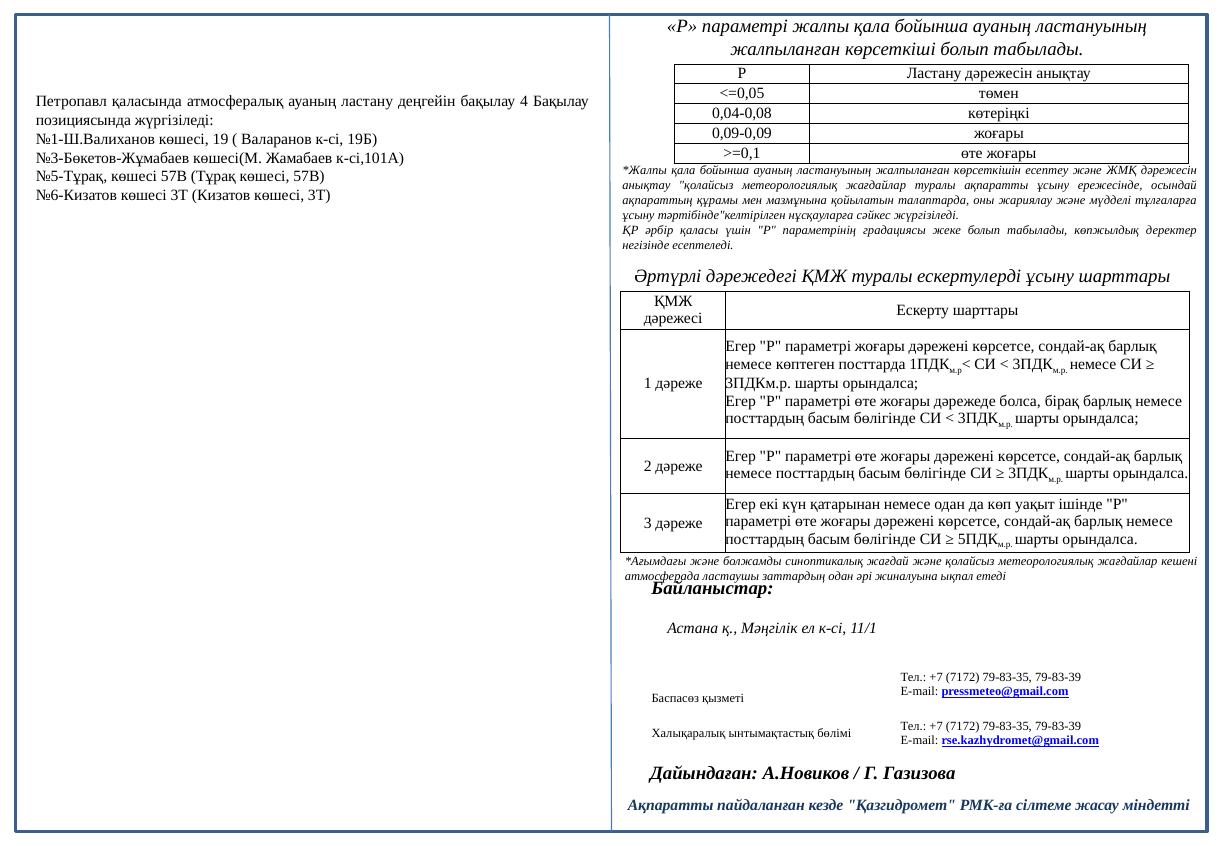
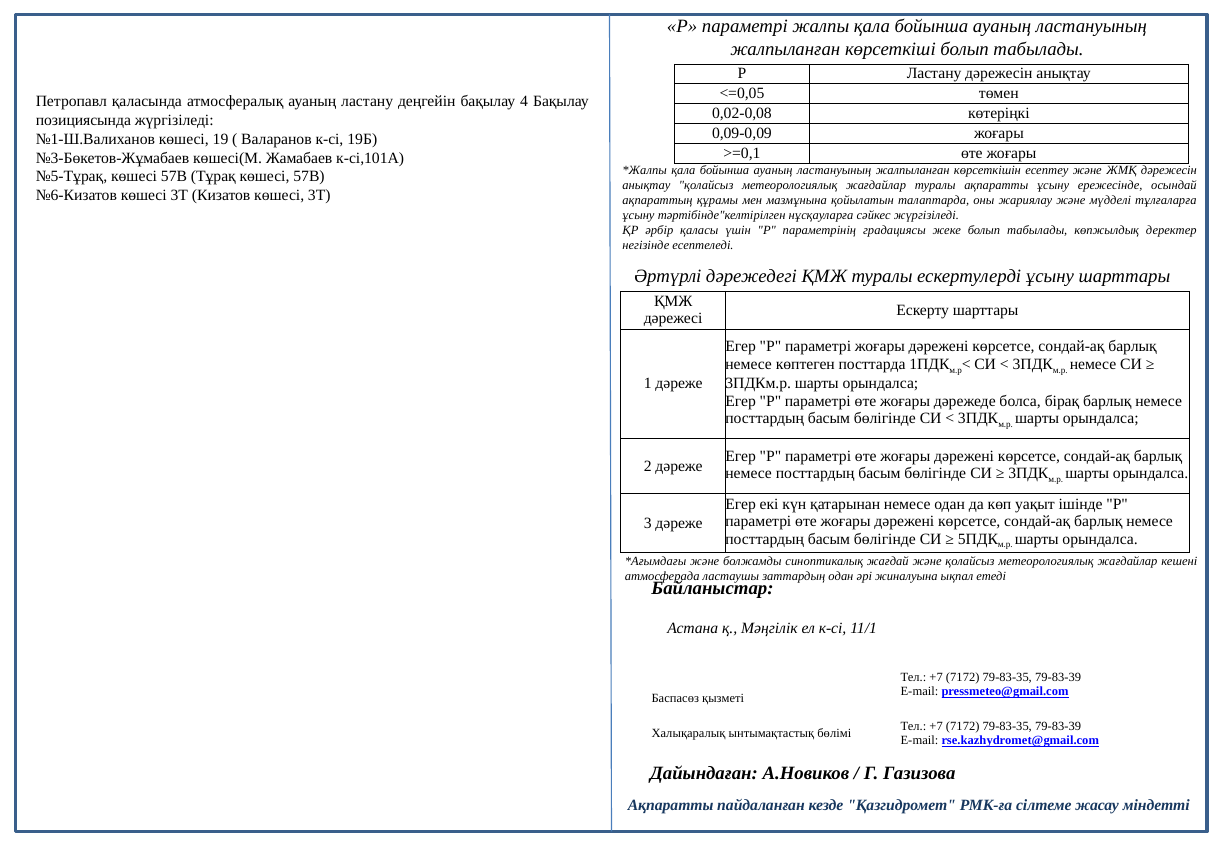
0,04-0,08: 0,04-0,08 -> 0,02-0,08 (742, 113)
